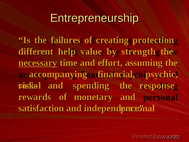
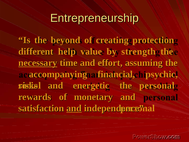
failures: failures -> beyond (66, 40)
spending: spending -> energetic (91, 85)
the response: response -> personal (157, 85)
and underline: none -> present (74, 108)
